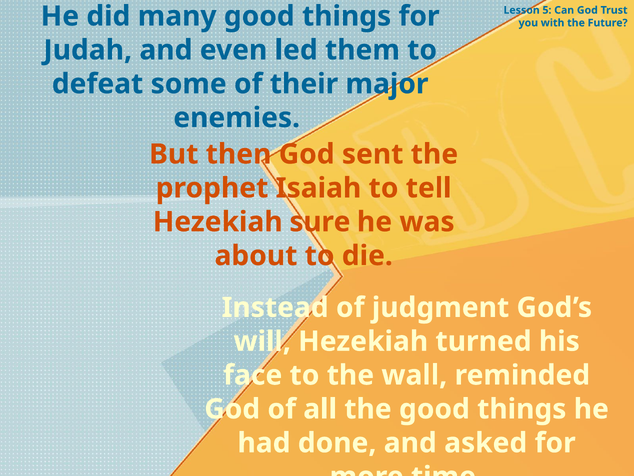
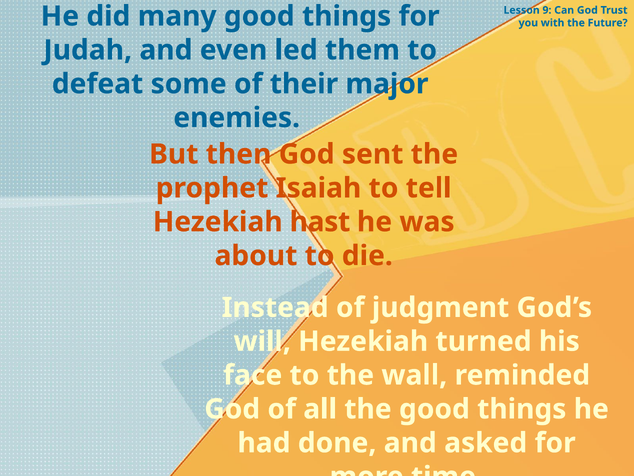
5: 5 -> 9 (547, 10)
sure: sure -> hast (320, 222)
